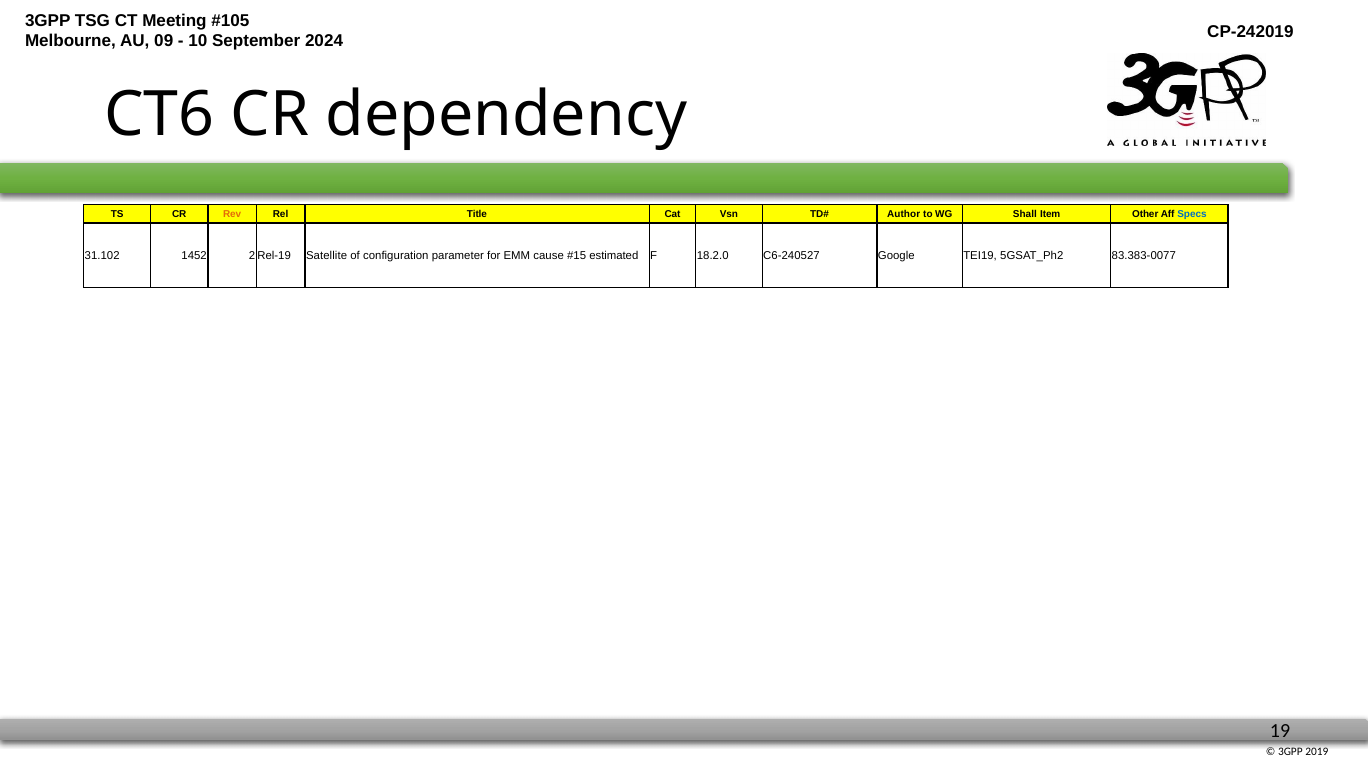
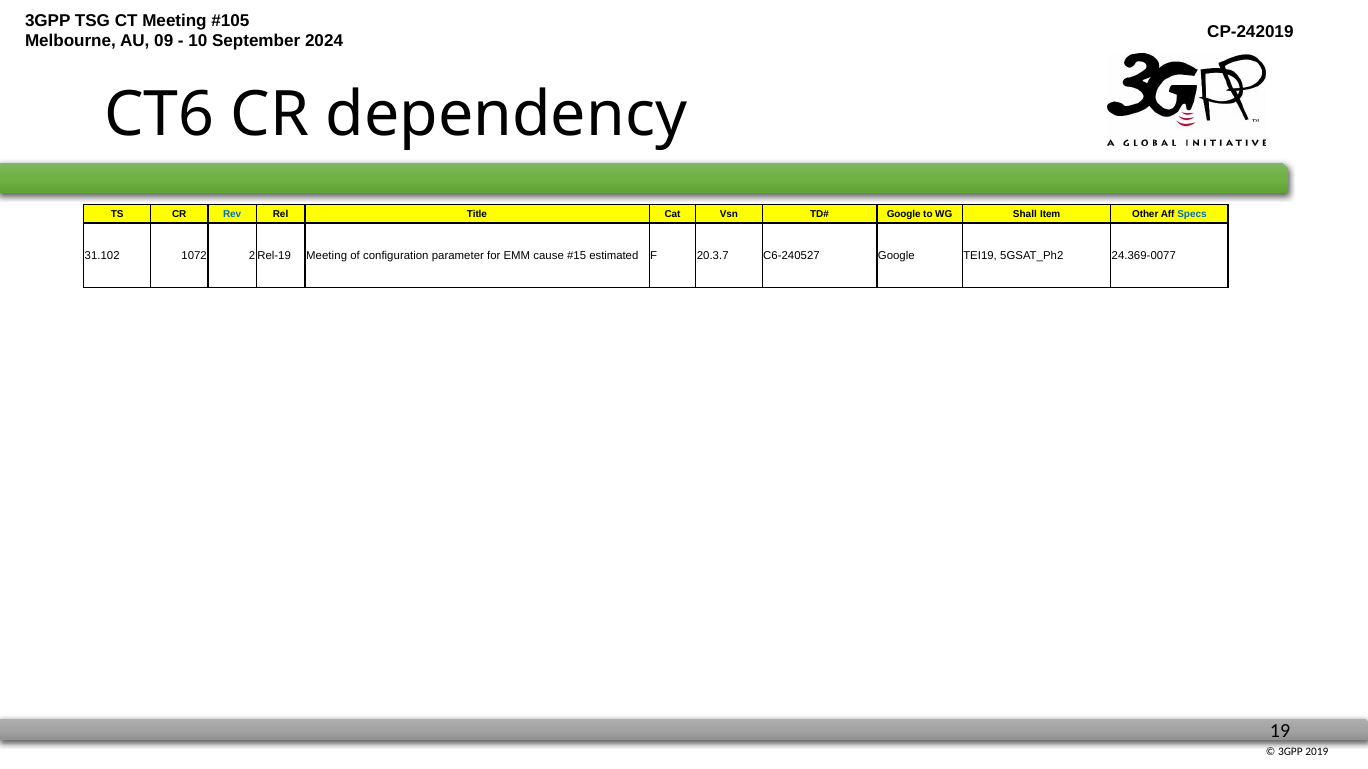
Rev colour: orange -> blue (232, 215)
Author: Author -> Google (904, 215)
1452: 1452 -> 1072 (194, 256)
Satellite: Satellite -> Meeting (327, 256)
18.2.0: 18.2.0 -> 20.3.7 (713, 256)
83.383-0077: 83.383-0077 -> 24.369-0077 (1144, 256)
